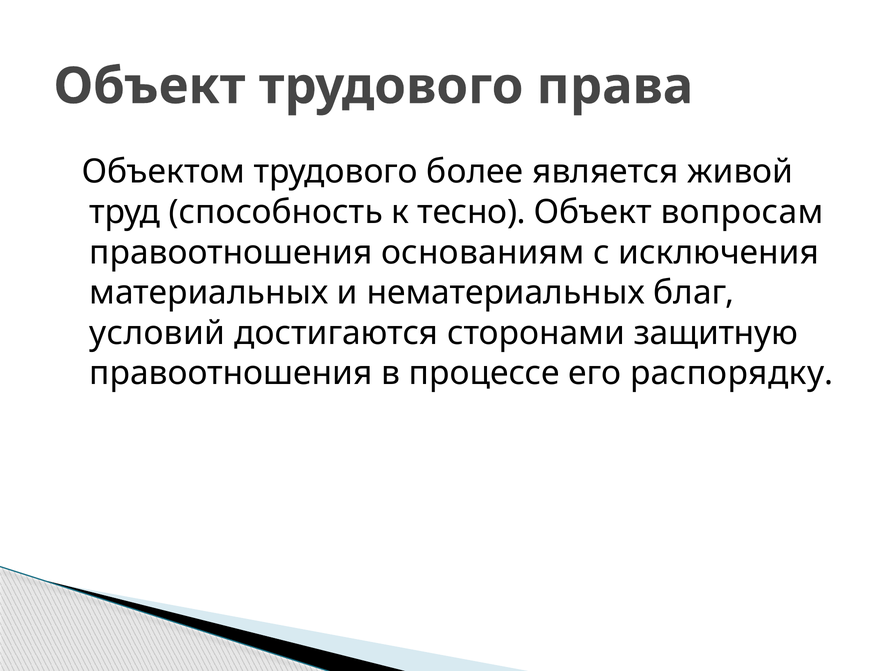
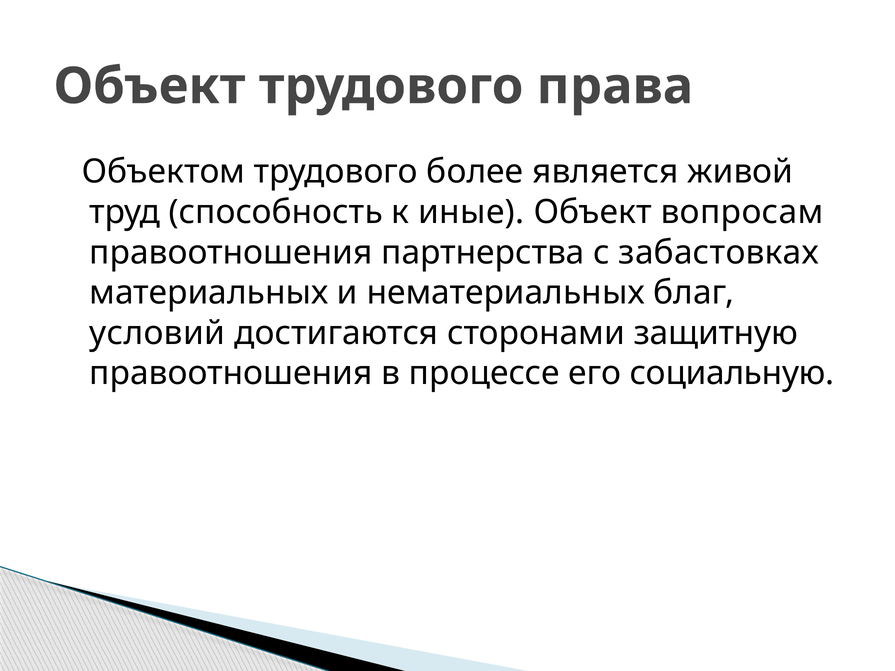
тесно: тесно -> иные (471, 212)
основаниям: основаниям -> партнерства (483, 253)
исключения: исключения -> забастовках (719, 253)
распорядку: распорядку -> социальную (732, 373)
